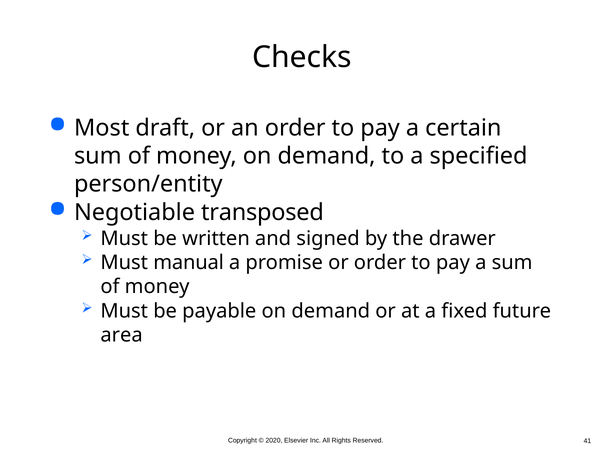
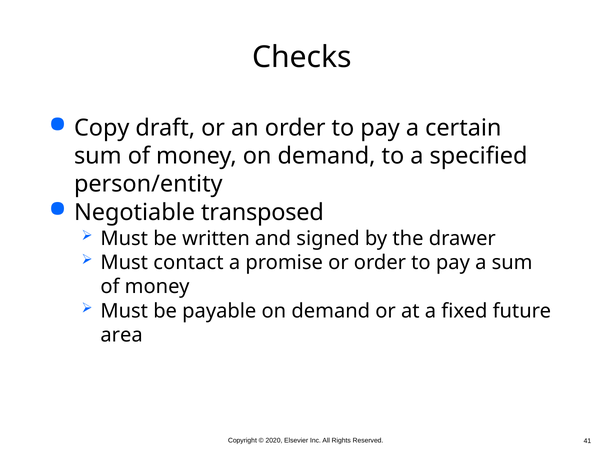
Most: Most -> Copy (102, 128)
manual: manual -> contact (188, 263)
